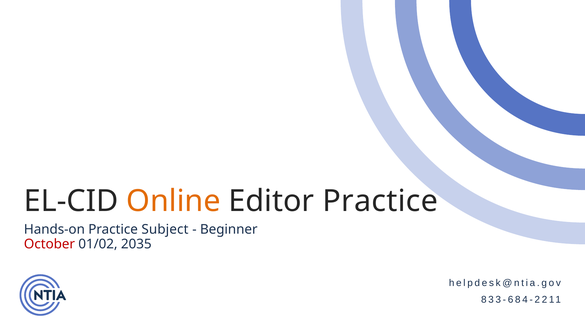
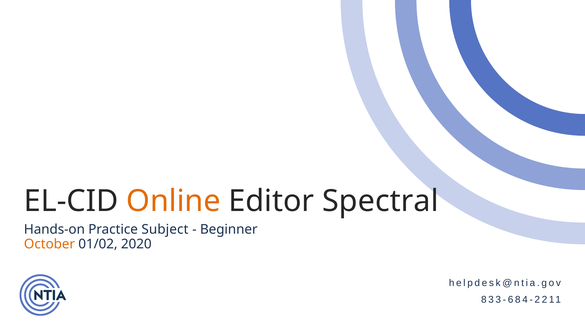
Editor Practice: Practice -> Spectral (380, 201)
October colour: red -> orange (49, 244)
2035: 2035 -> 2020 (136, 244)
